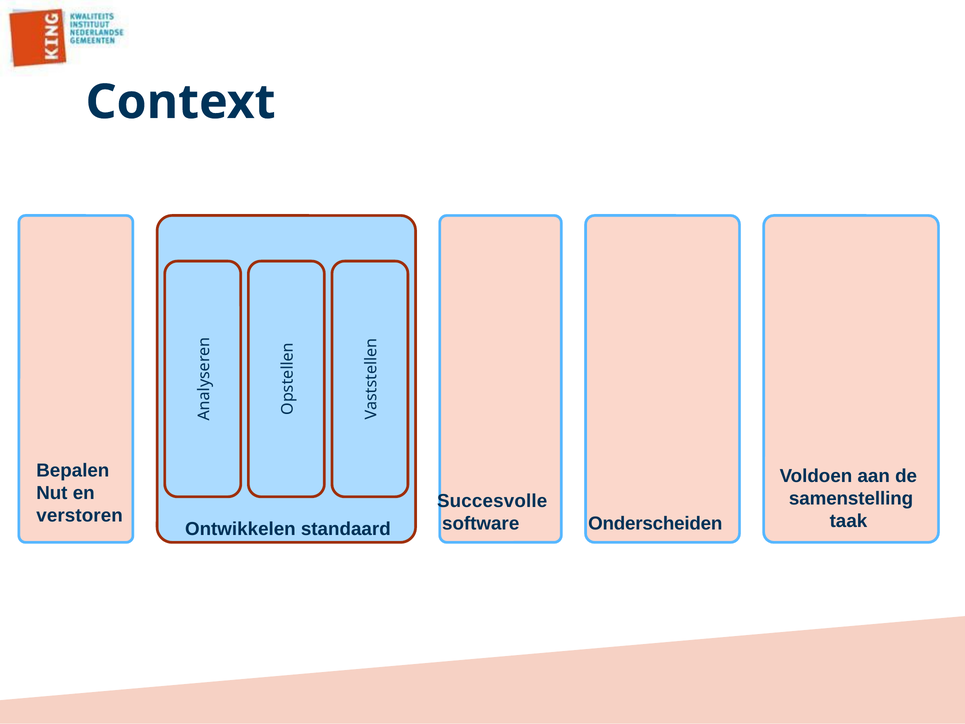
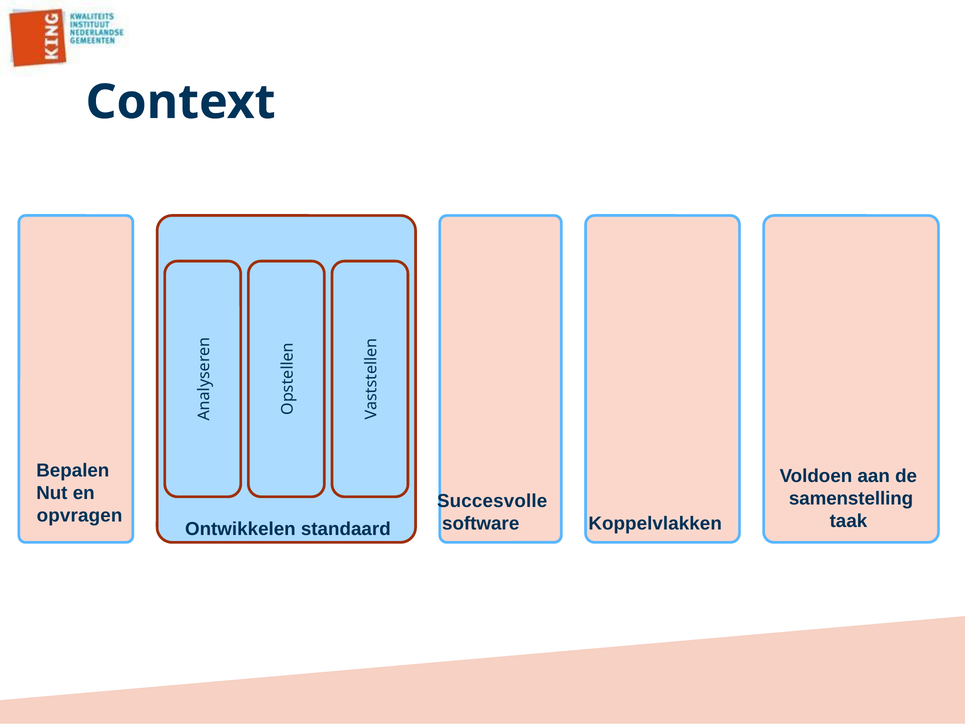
verstoren: verstoren -> opvragen (80, 515)
Onderscheiden: Onderscheiden -> Koppelvlakken (655, 524)
